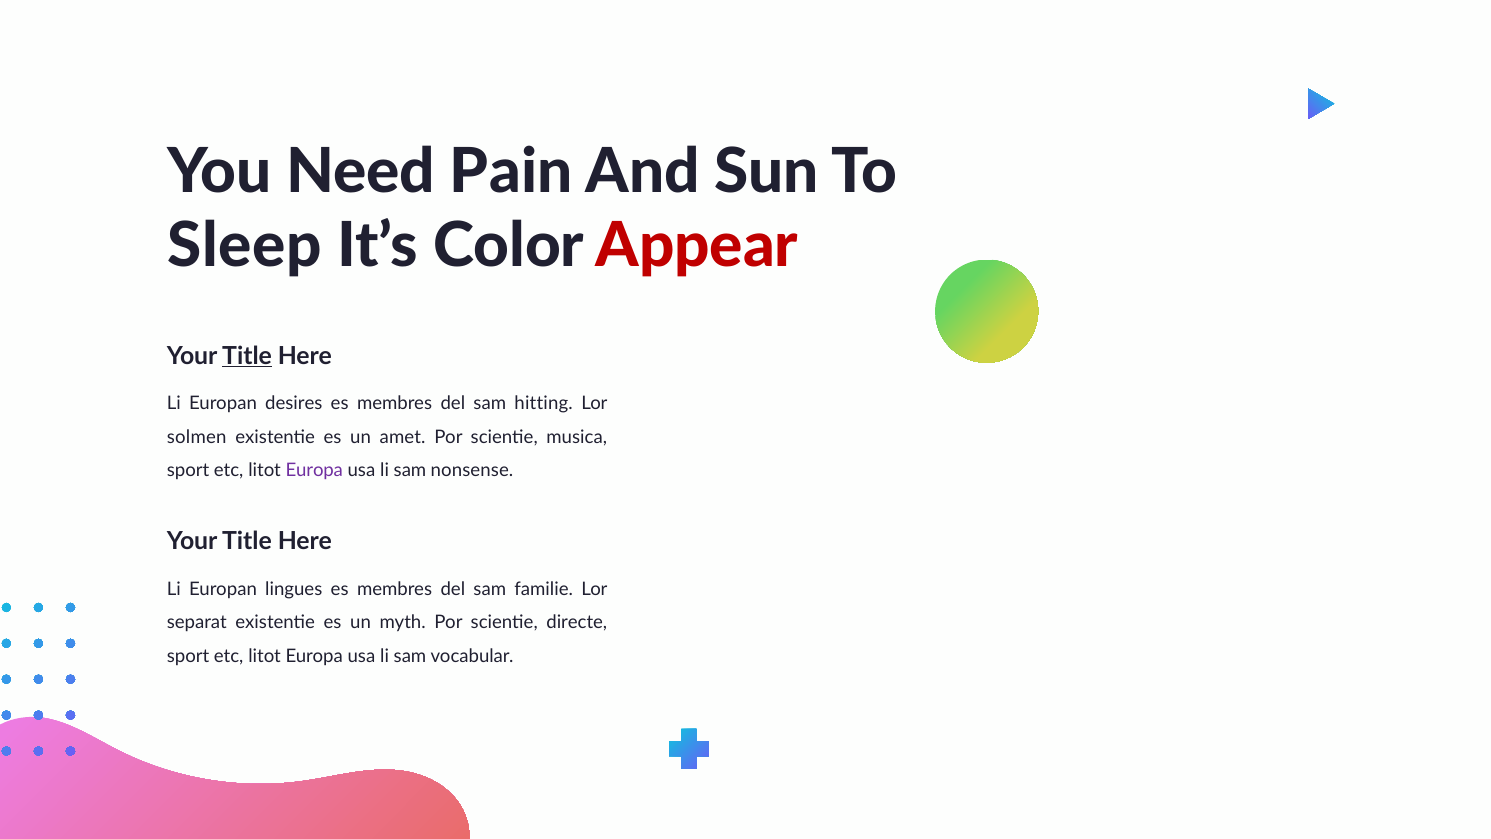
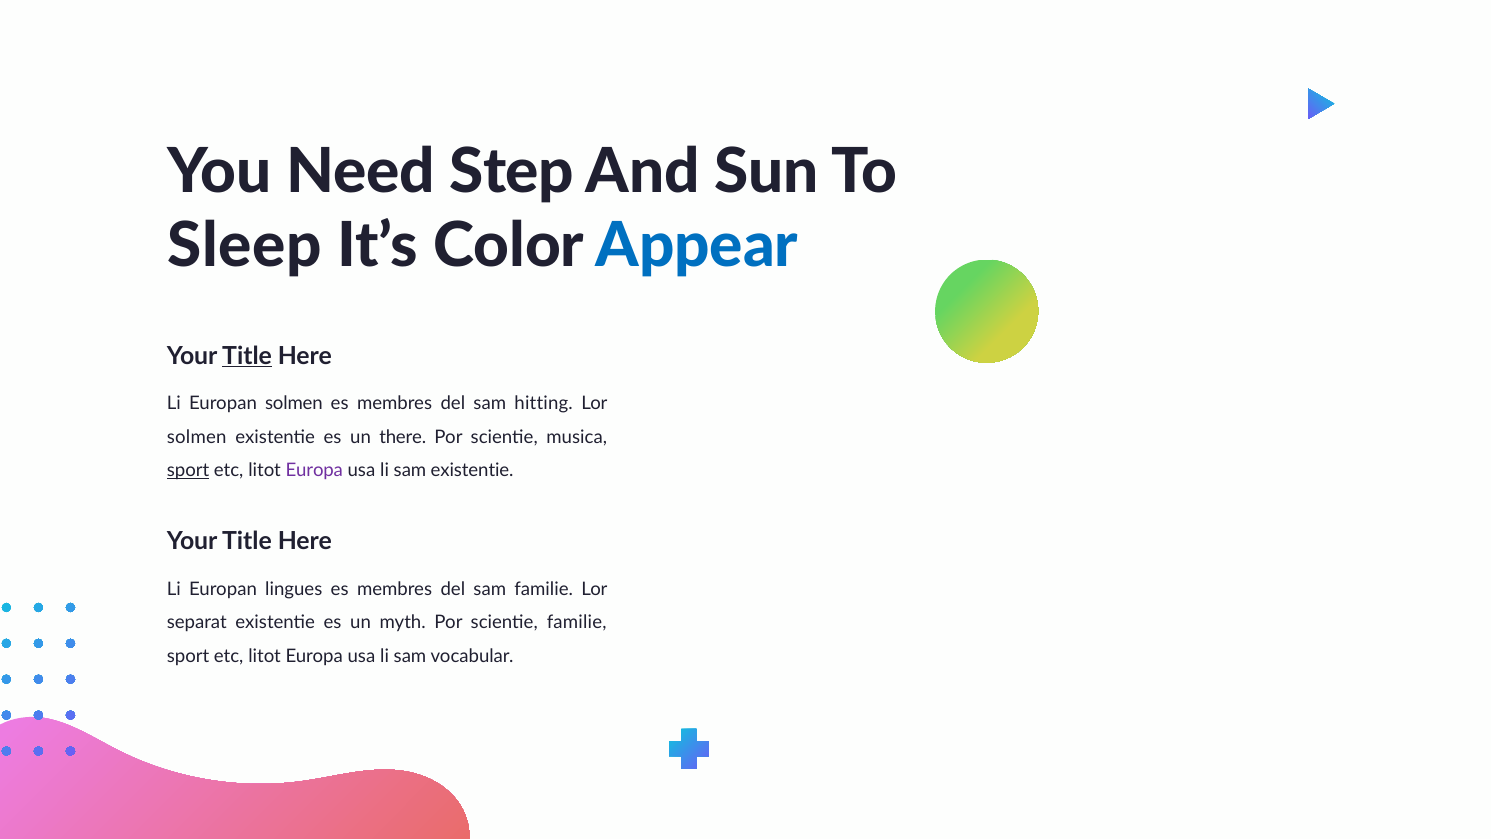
Pain: Pain -> Step (512, 172)
Appear colour: red -> blue (697, 246)
Europan desires: desires -> solmen (294, 404)
amet: amet -> there (403, 437)
sport underline: none -> present (188, 471)
sam nonsense: nonsense -> existentie (472, 471)
directe: directe -> familie (577, 622)
